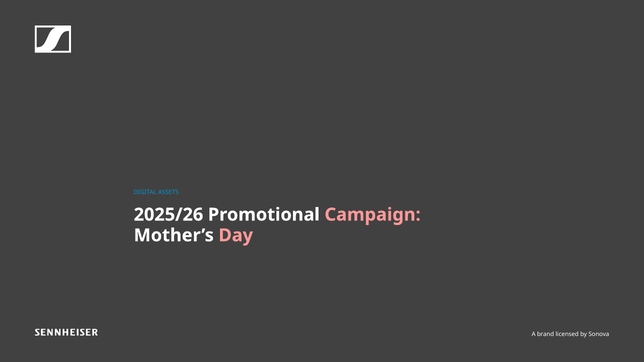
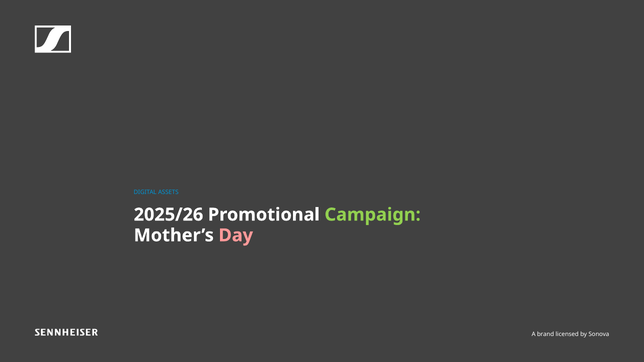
Campaign colour: pink -> light green (373, 215)
